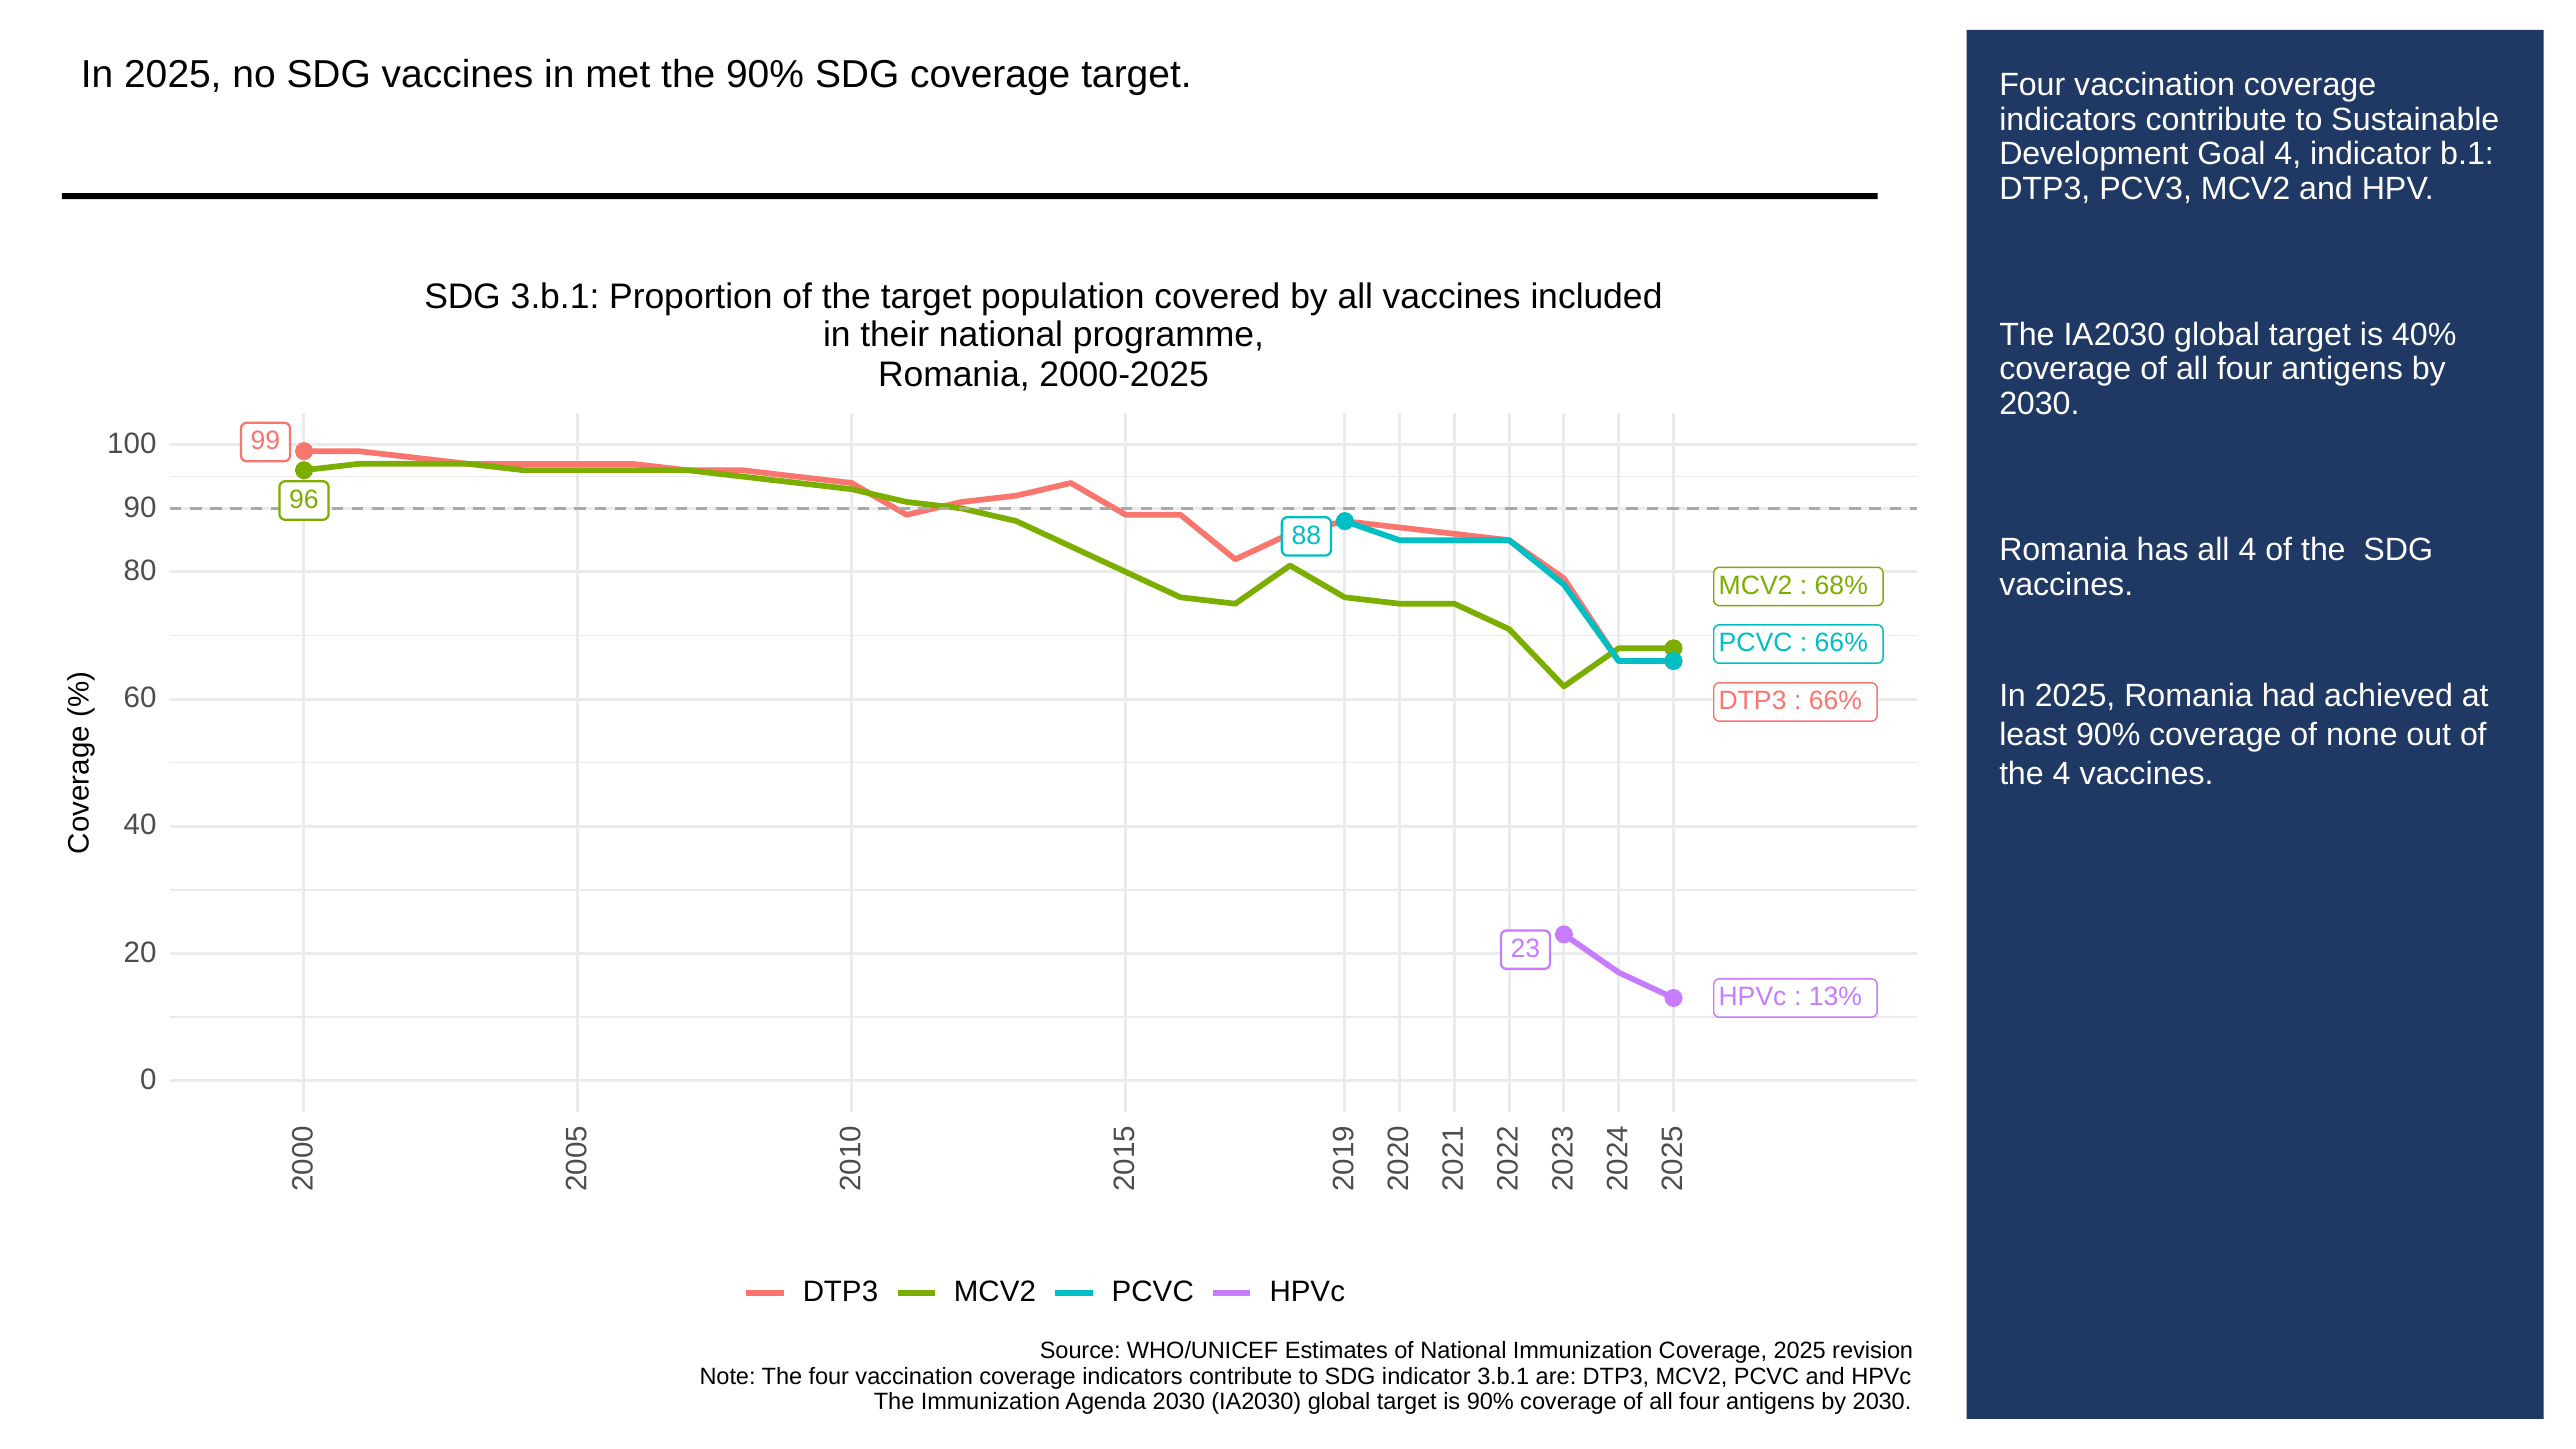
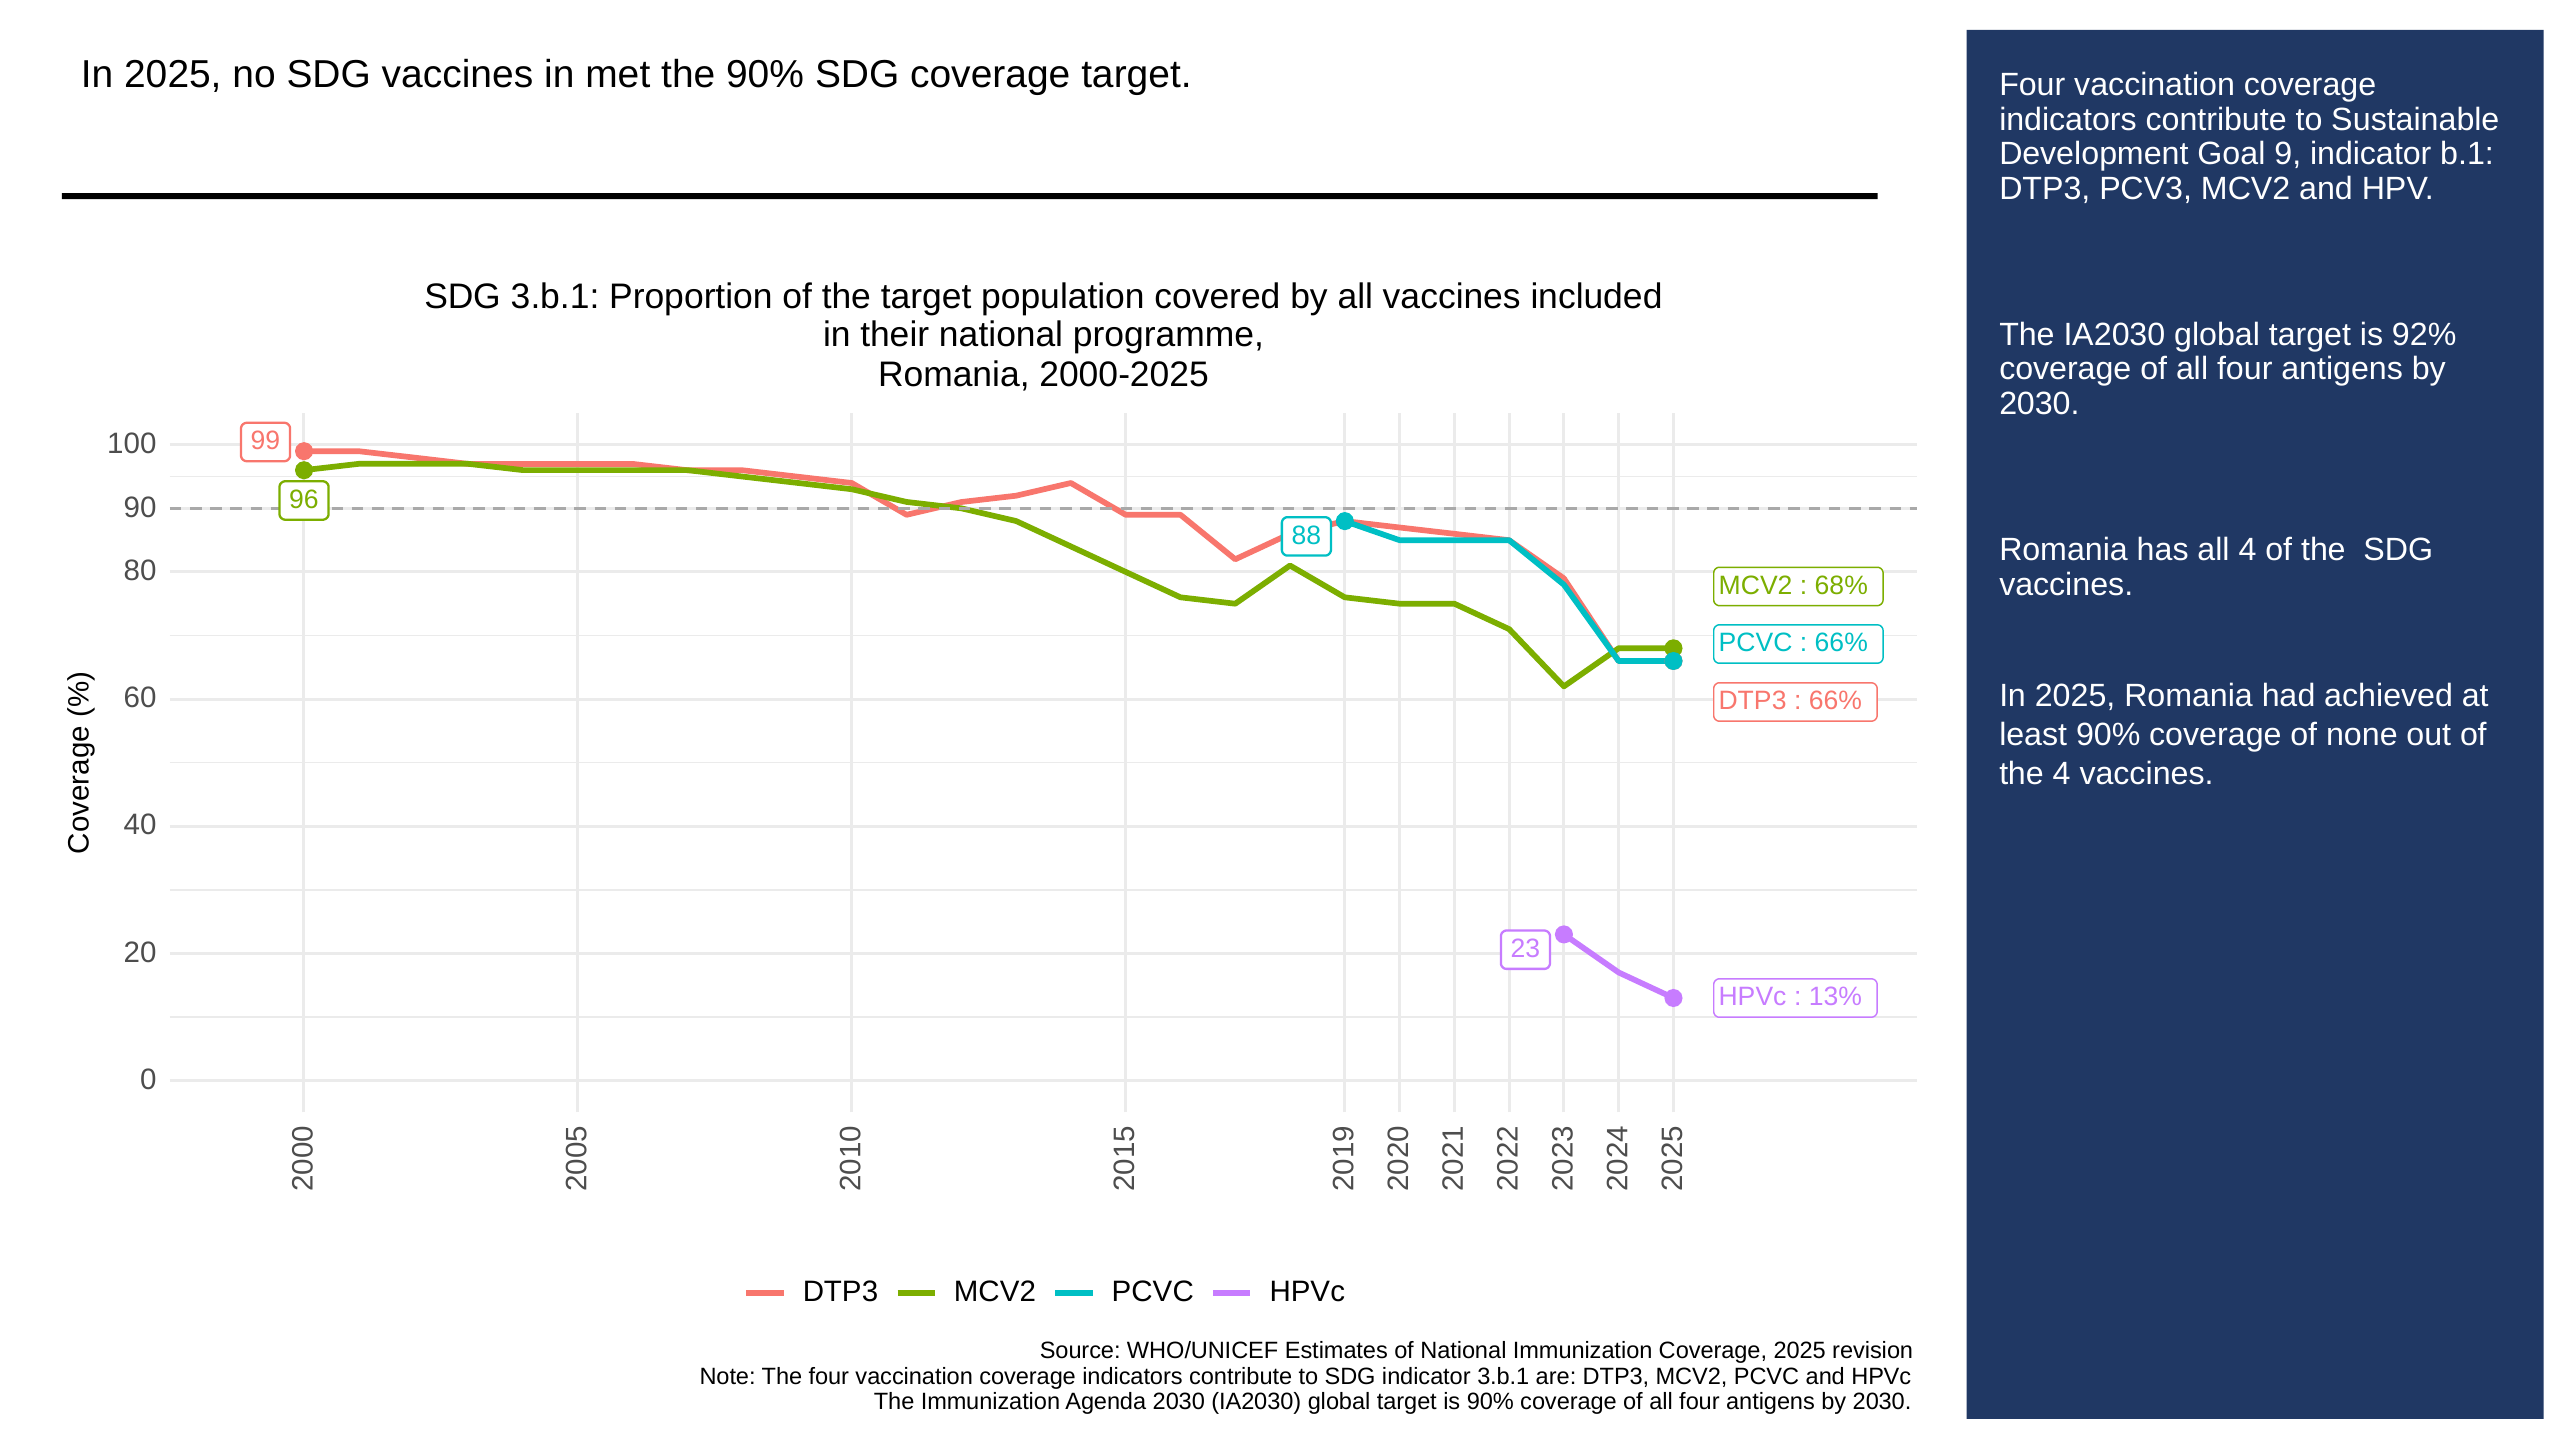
Goal 4: 4 -> 9 (2288, 154)
40%: 40% -> 92% (2424, 335)
